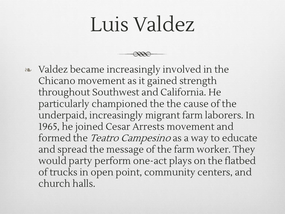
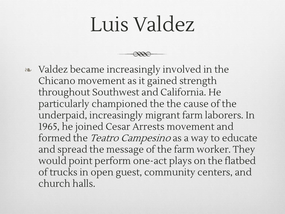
party: party -> point (81, 161)
point: point -> guest (129, 172)
